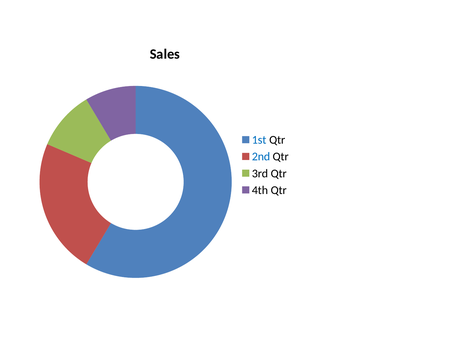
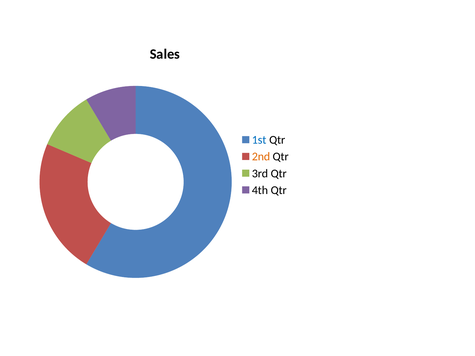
2nd colour: blue -> orange (261, 157)
